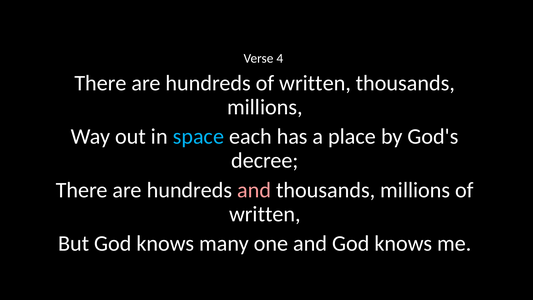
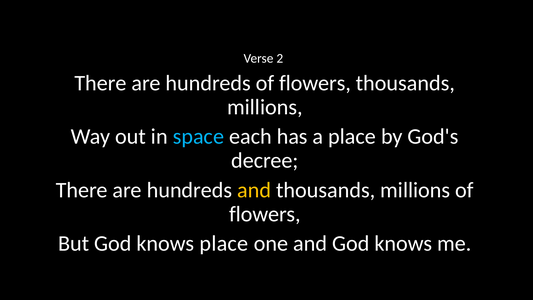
4: 4 -> 2 (280, 58)
hundreds of written: written -> flowers (315, 83)
and colour: pink -> yellow (254, 190)
written: written -> flowers (265, 214)
knows many: many -> place (224, 243)
